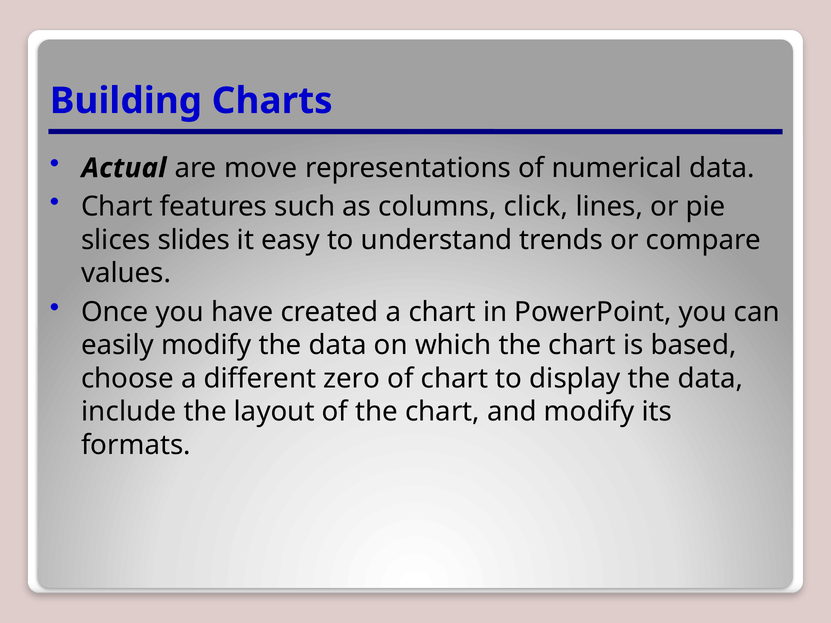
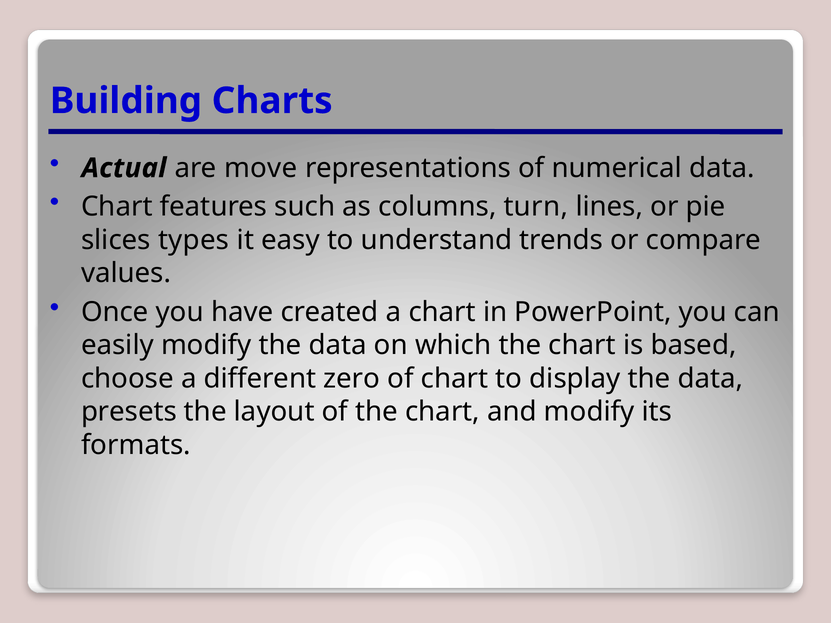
click: click -> turn (536, 207)
slides: slides -> types (194, 240)
include: include -> presets (129, 412)
